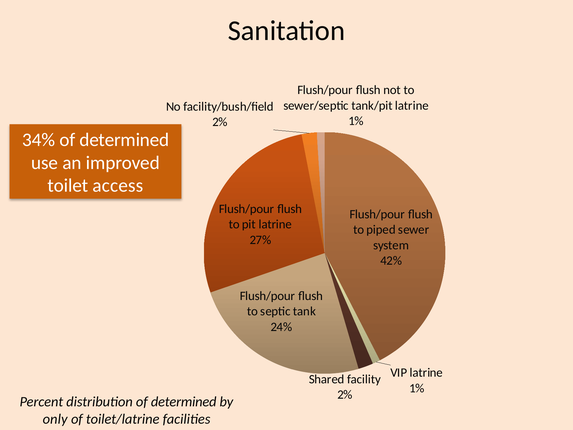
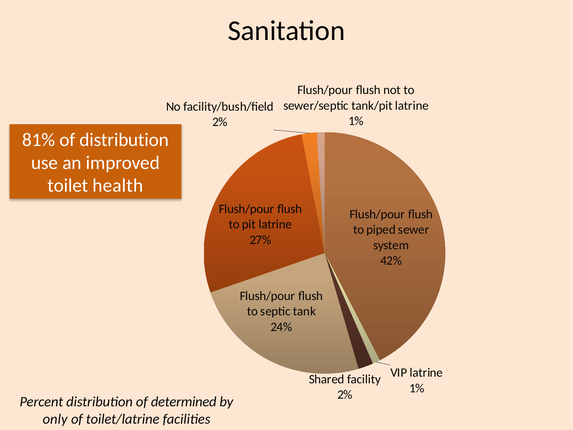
34%: 34% -> 81% (39, 140)
determined: determined -> distribution (124, 140)
access: access -> health (118, 186)
